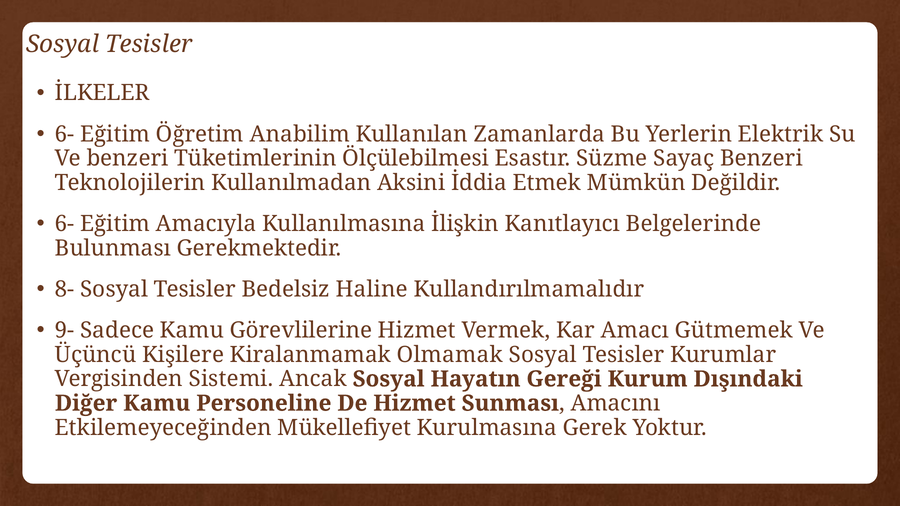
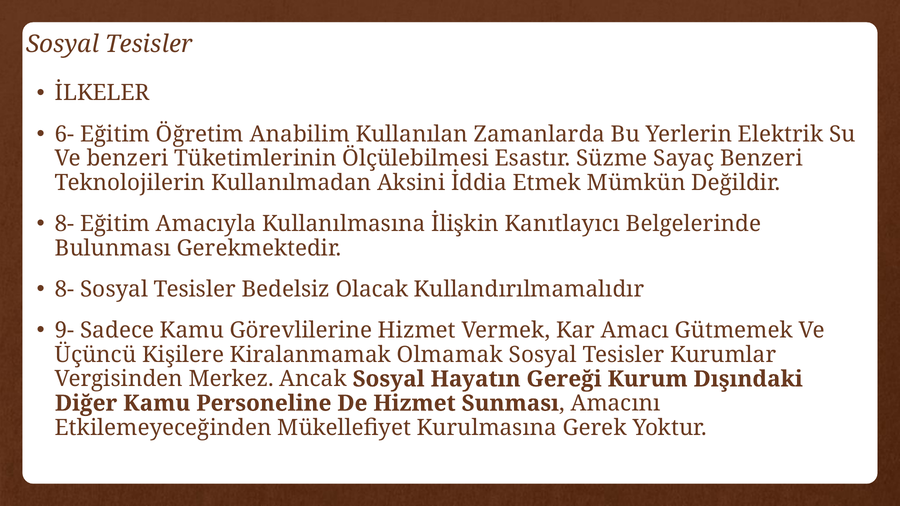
6-: 6- -> 8- (65, 224)
Haline: Haline -> Olacak (372, 290)
Sistemi: Sistemi -> Merkez (231, 379)
